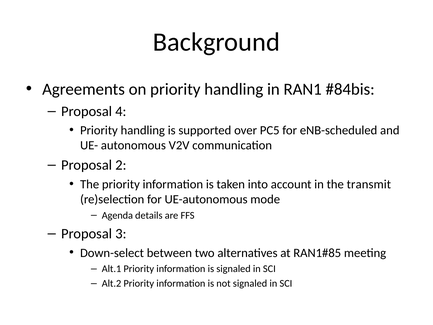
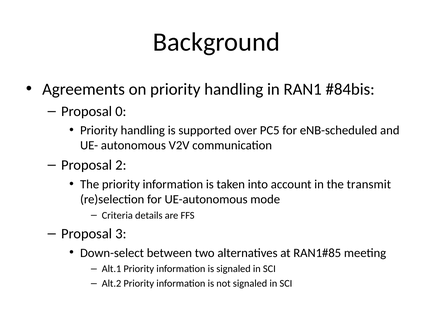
4: 4 -> 0 (121, 111)
Agenda: Agenda -> Criteria (117, 215)
